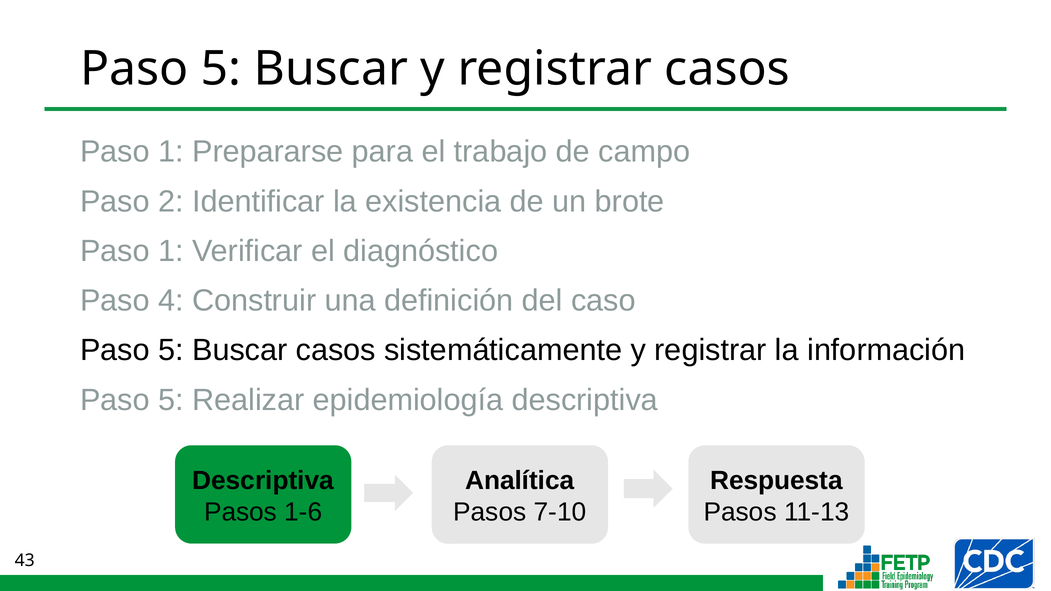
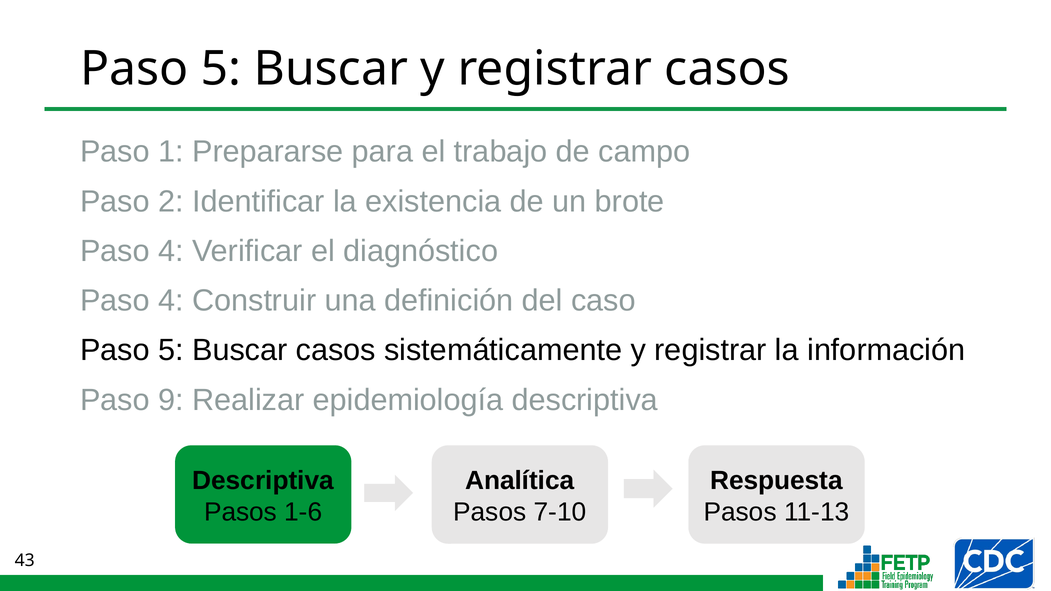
1: 1 -> 4 (171, 251)
5: 5 -> 9 (171, 400)
